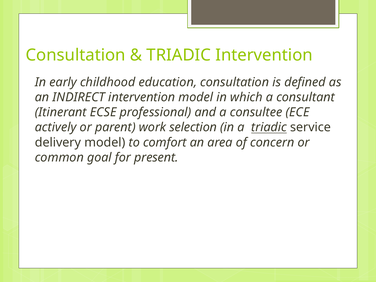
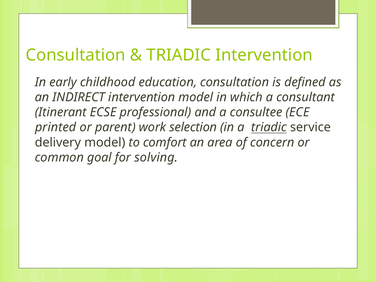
actively: actively -> printed (56, 127)
present: present -> solving (156, 157)
